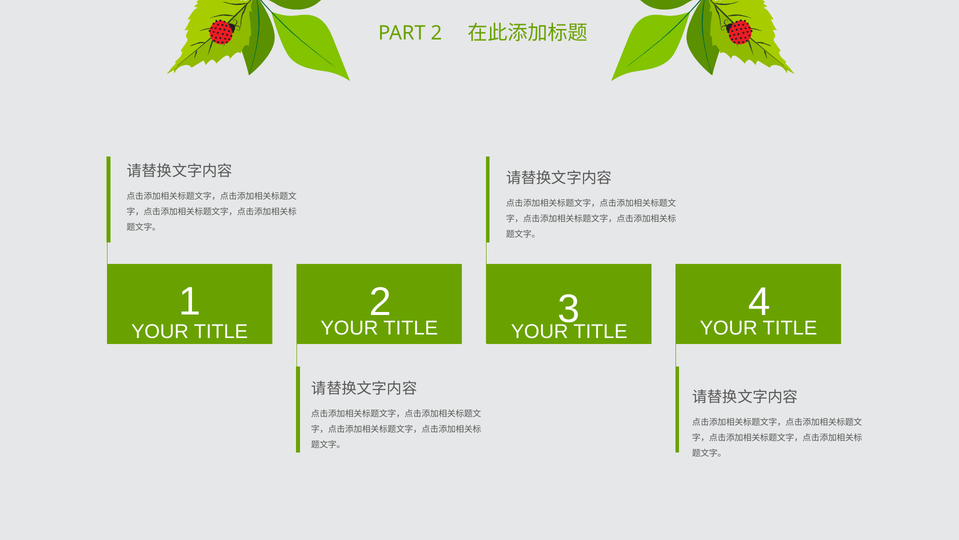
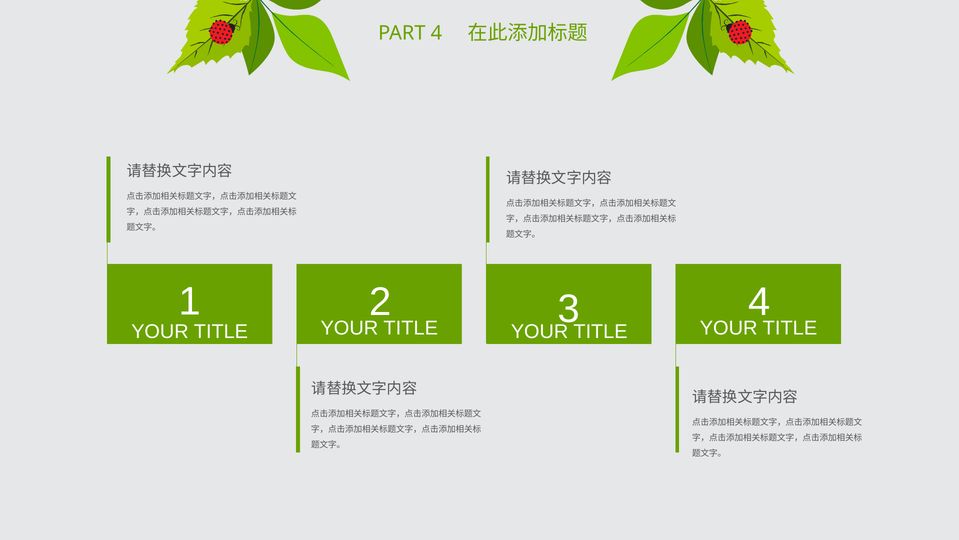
PART 2: 2 -> 4 (436, 33)
